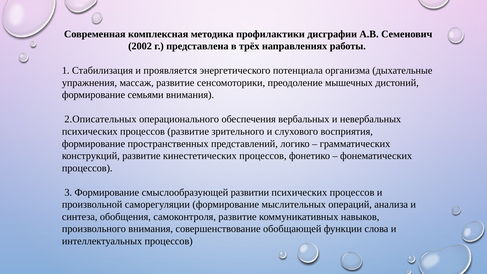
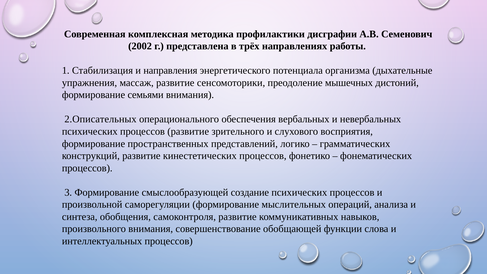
проявляется: проявляется -> направления (170, 71)
развитии: развитии -> создание (250, 192)
